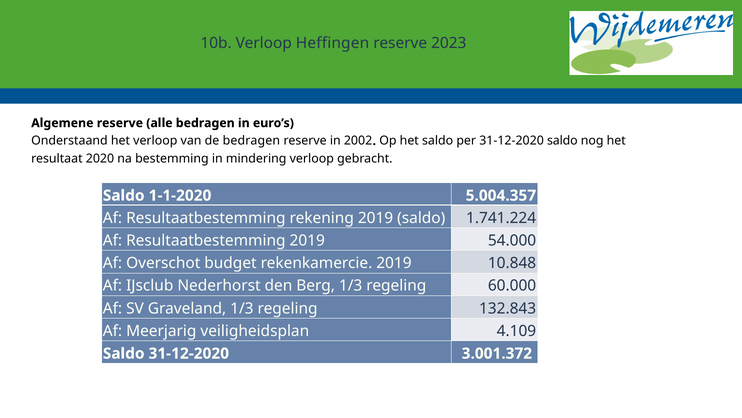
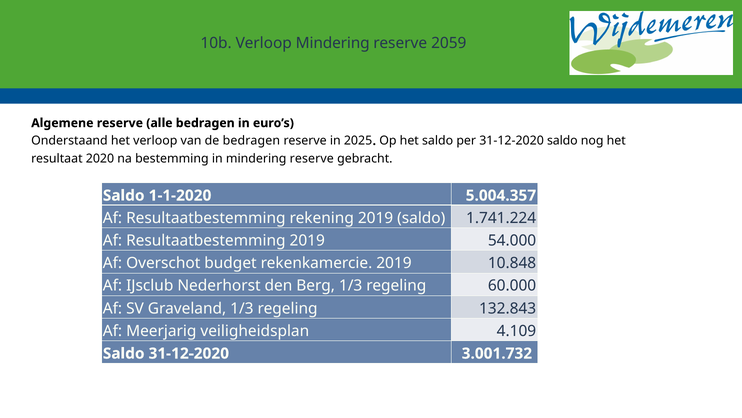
Verloop Heffingen: Heffingen -> Mindering (333, 43)
2023: 2023 -> 2059 (449, 43)
2002: 2002 -> 2025 (358, 141)
in mindering verloop: verloop -> reserve (312, 159)
3.001.372: 3.001.372 -> 3.001.732 (497, 353)
